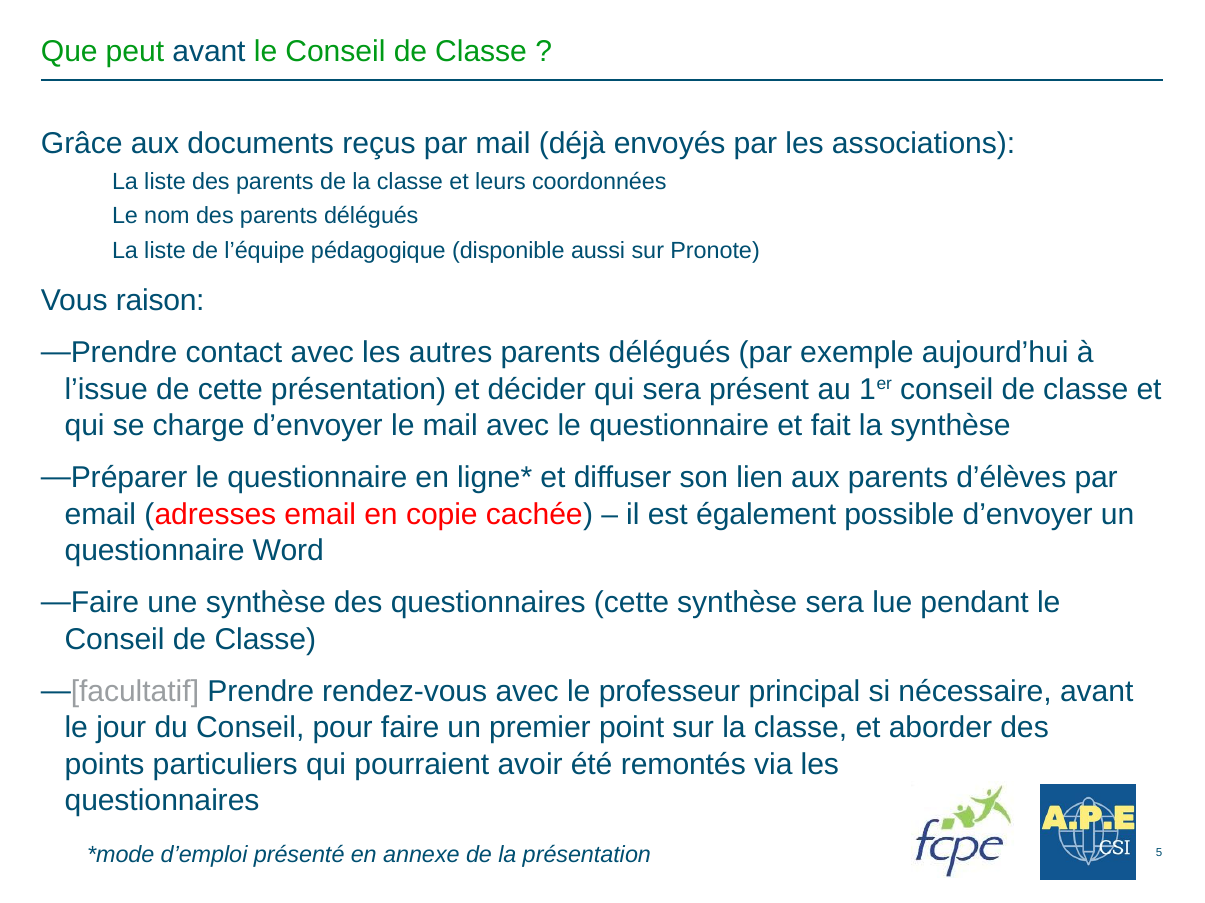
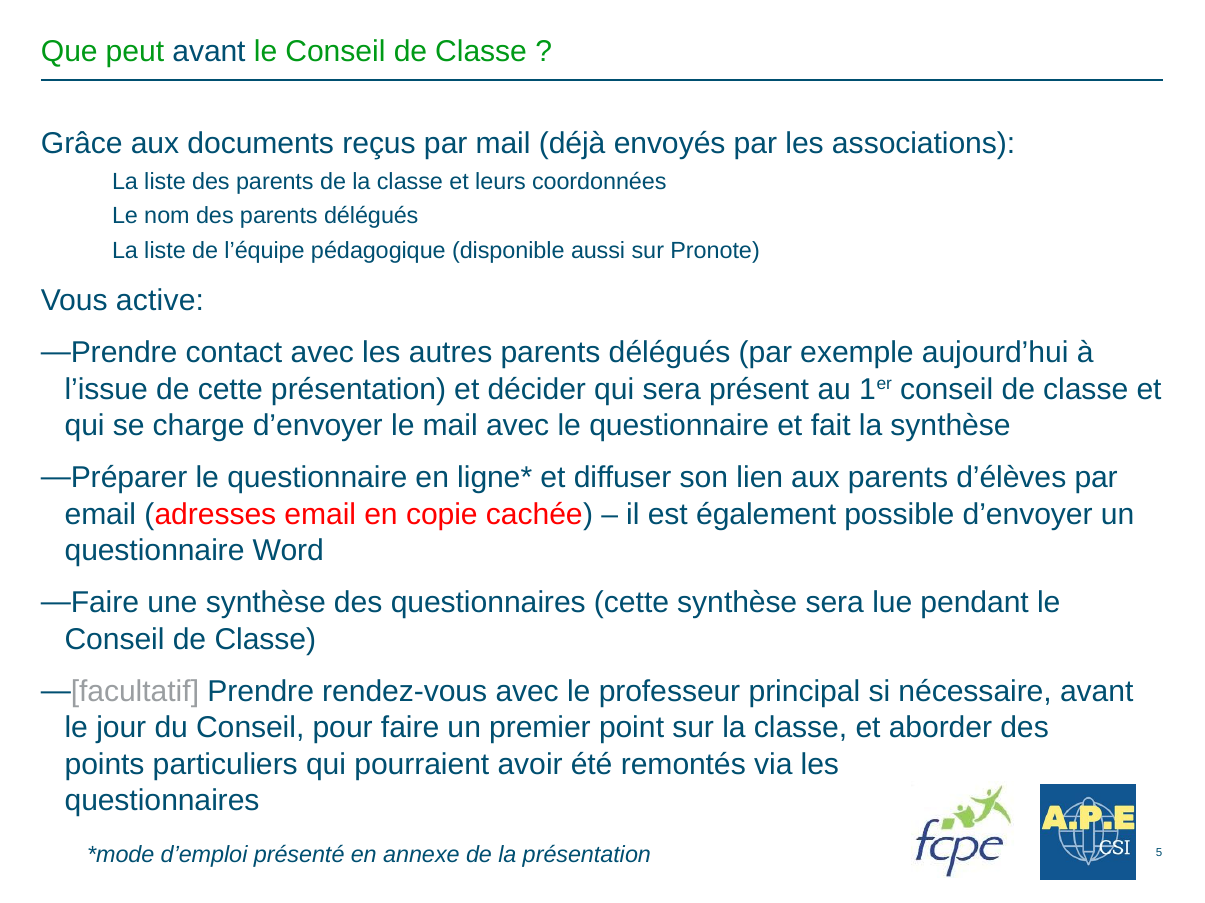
raison: raison -> active (160, 300)
